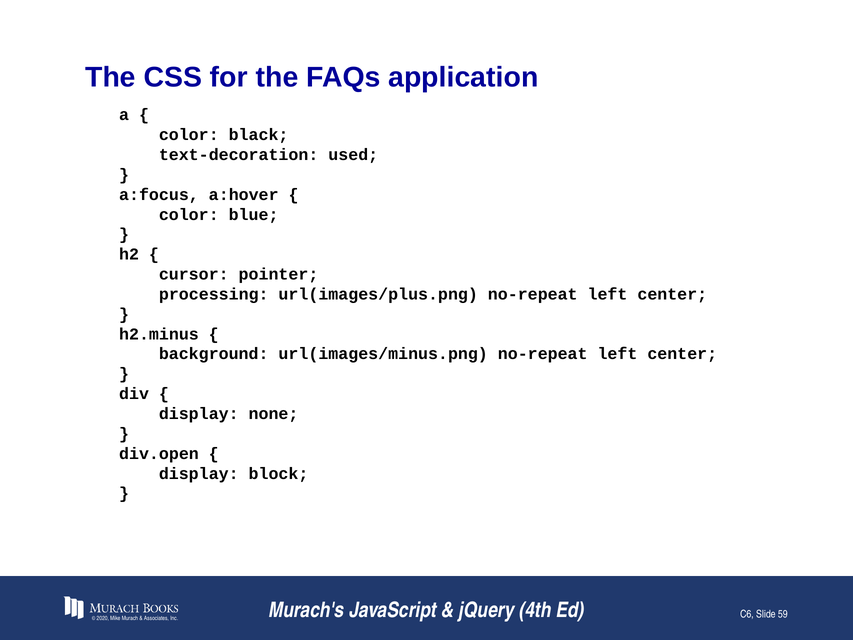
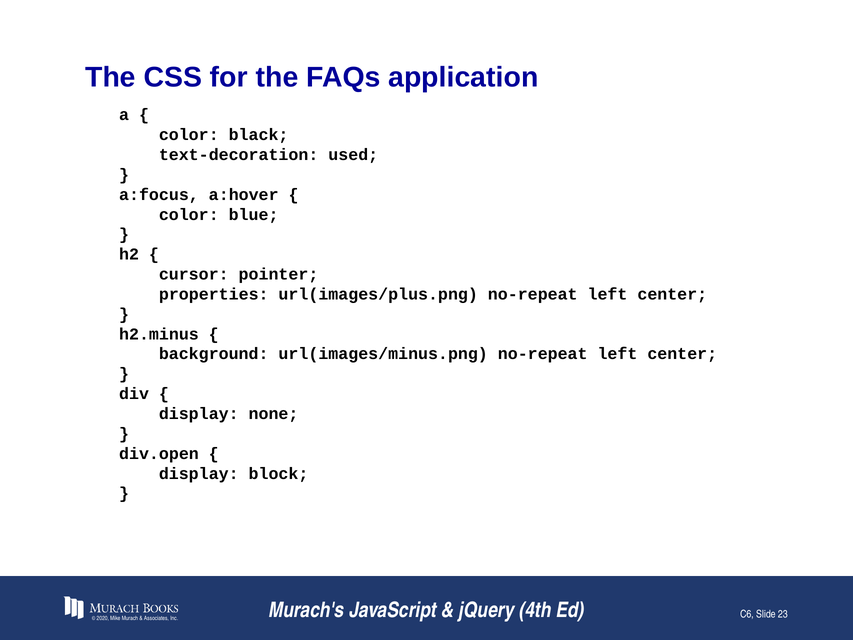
processing: processing -> properties (214, 294)
59: 59 -> 23 (783, 614)
